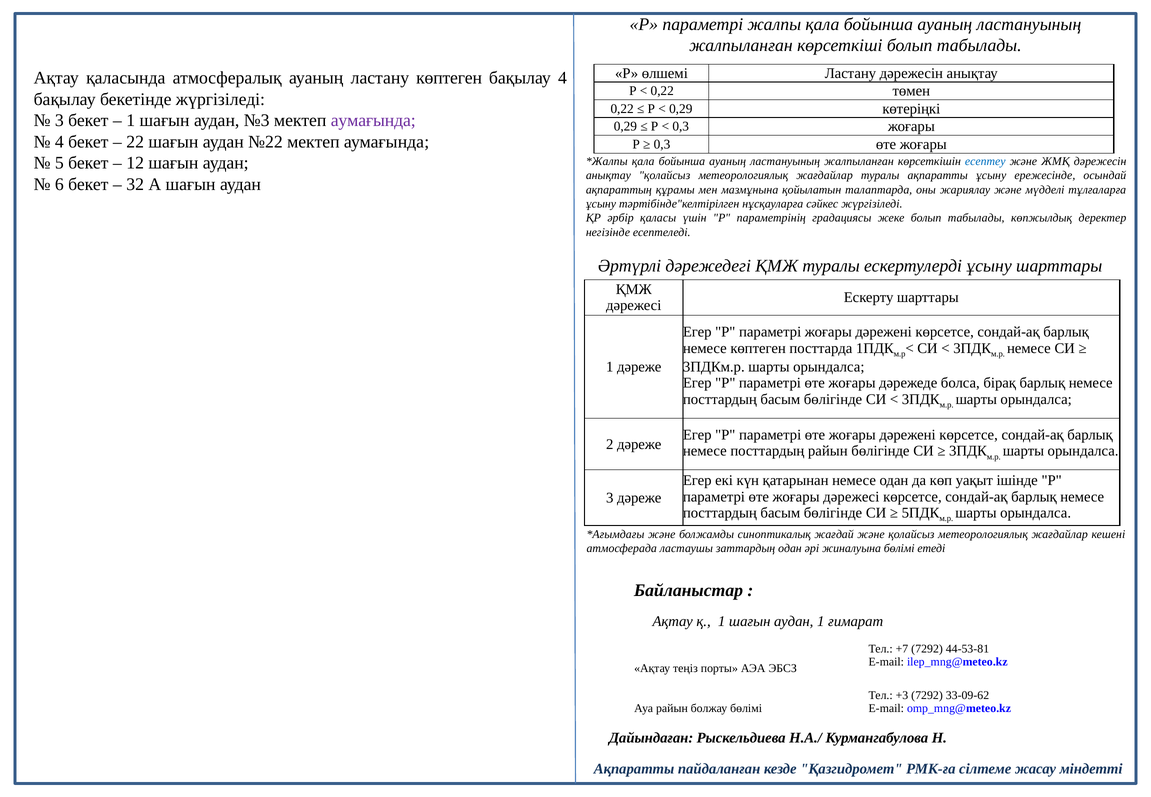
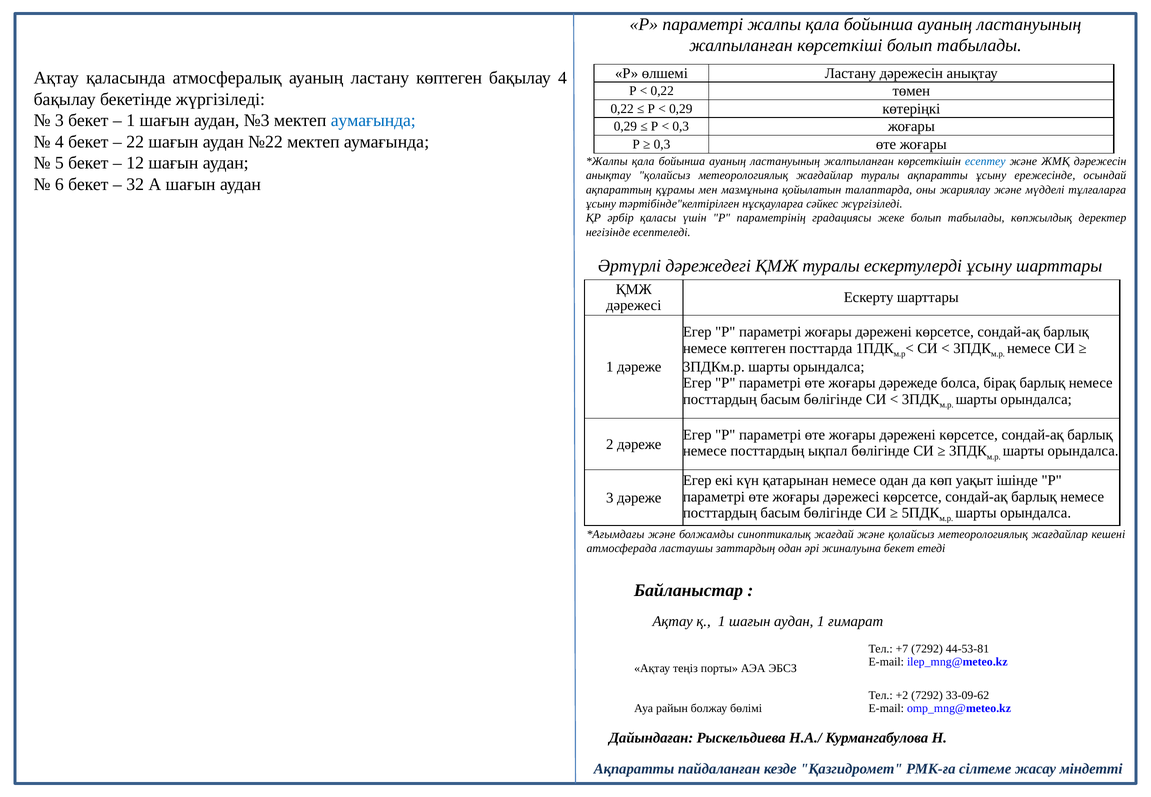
аумағында colour: purple -> blue (373, 120)
посттардың райын: райын -> ықпал (828, 451)
жиналуына бөлімі: бөлімі -> бекет (899, 548)
+3: +3 -> +2 (902, 695)
